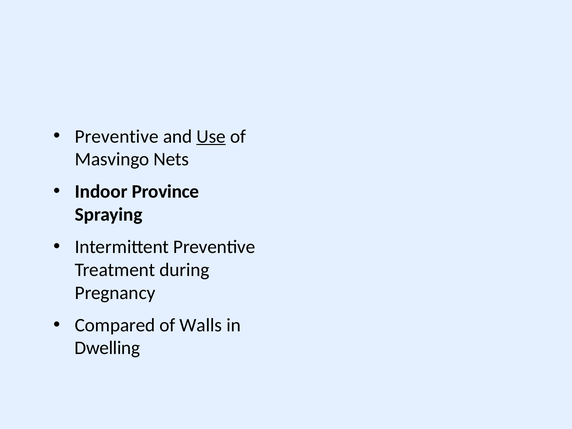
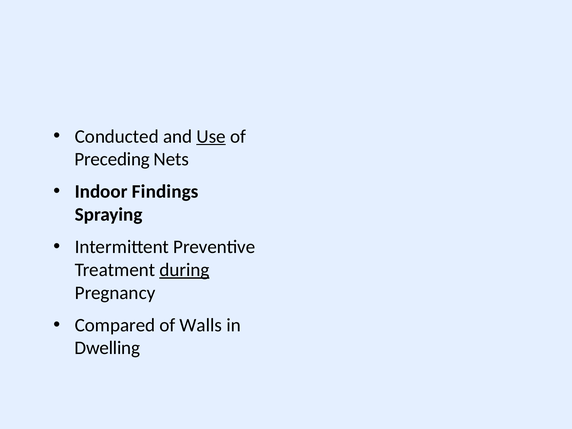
Preventive: Preventive -> Conducted (117, 136)
Masvingo: Masvingo -> Preceding (112, 159)
Province: Province -> Findings (165, 192)
during underline: none -> present (184, 270)
